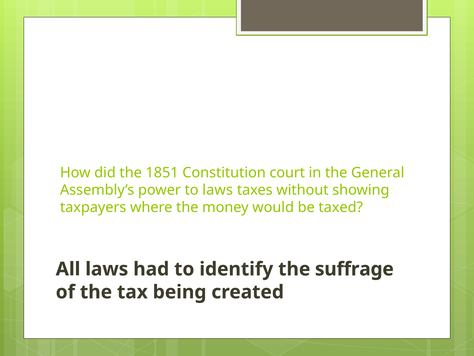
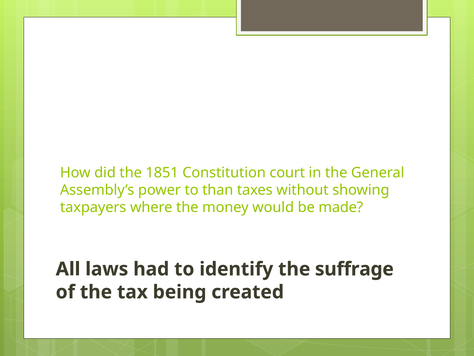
to laws: laws -> than (218, 190)
taxed: taxed -> made (341, 207)
